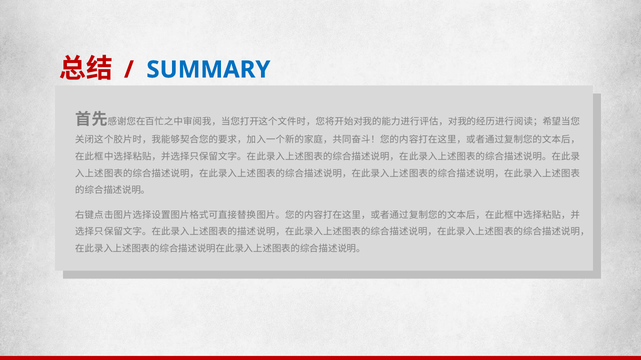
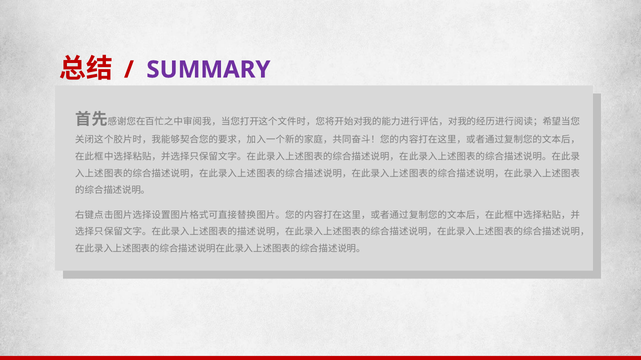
SUMMARY colour: blue -> purple (208, 70)
